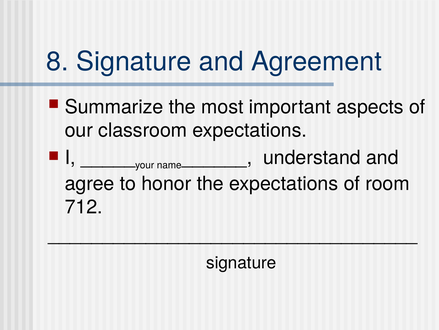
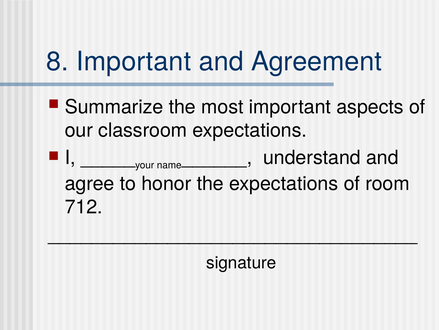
8 Signature: Signature -> Important (134, 62)
